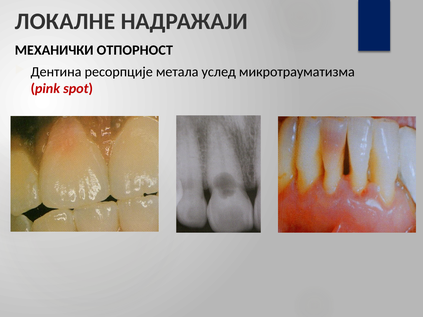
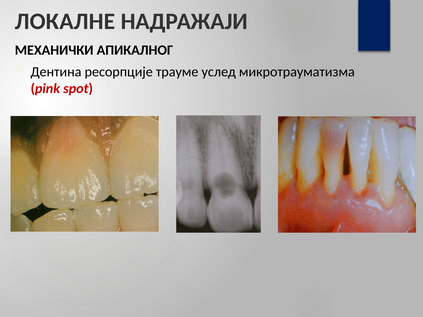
ОТПОРНОСТ: ОТПОРНОСТ -> АПИКАЛНОГ (135, 50)
метала: метала -> трауме (177, 72)
